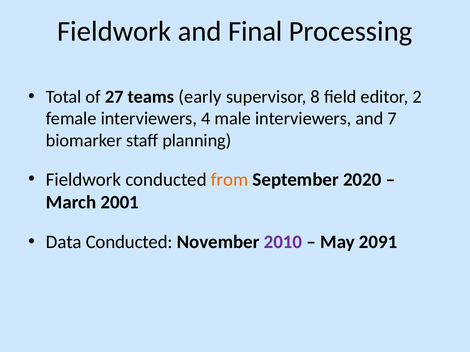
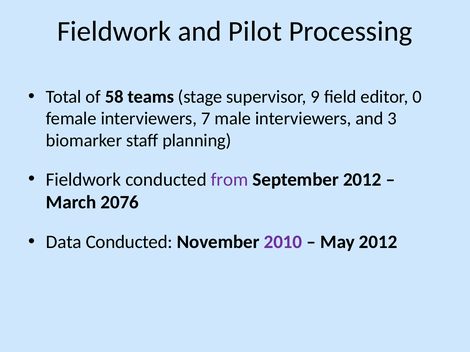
Final: Final -> Pilot (255, 31)
27: 27 -> 58 (114, 97)
early: early -> stage (200, 97)
8: 8 -> 9 (315, 97)
2: 2 -> 0 (417, 97)
4: 4 -> 7 (206, 119)
7: 7 -> 3 (392, 119)
from colour: orange -> purple (230, 180)
September 2020: 2020 -> 2012 (362, 180)
2001: 2001 -> 2076 (120, 202)
May 2091: 2091 -> 2012 (378, 242)
